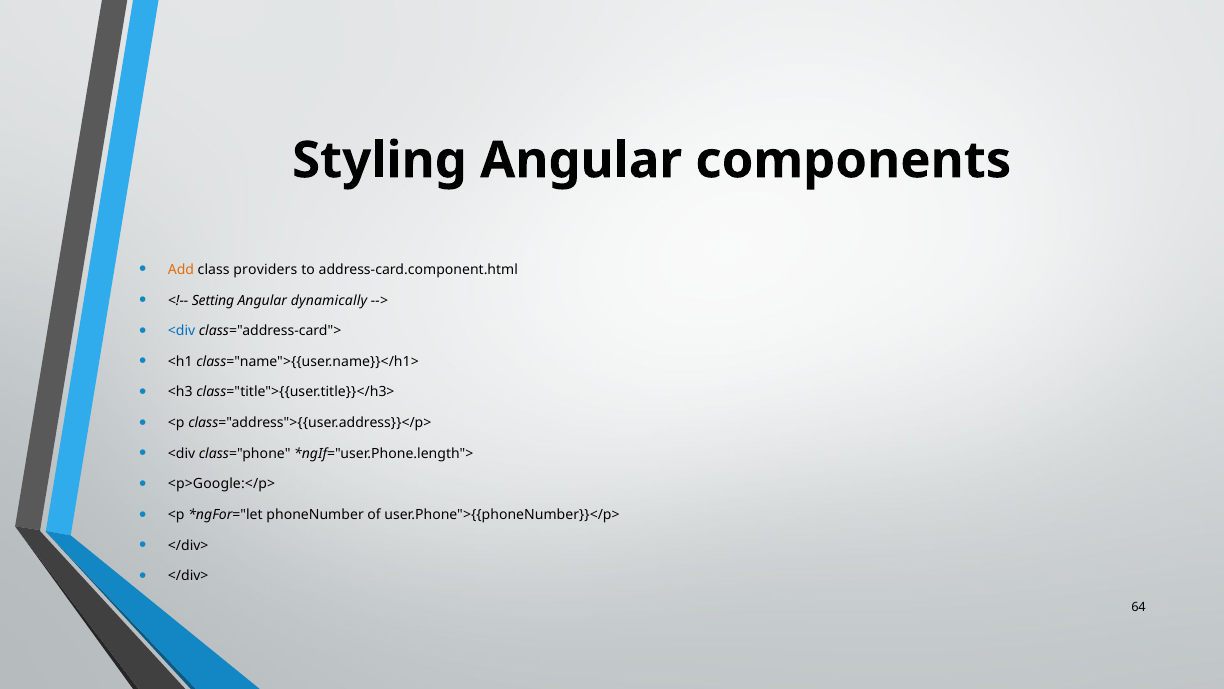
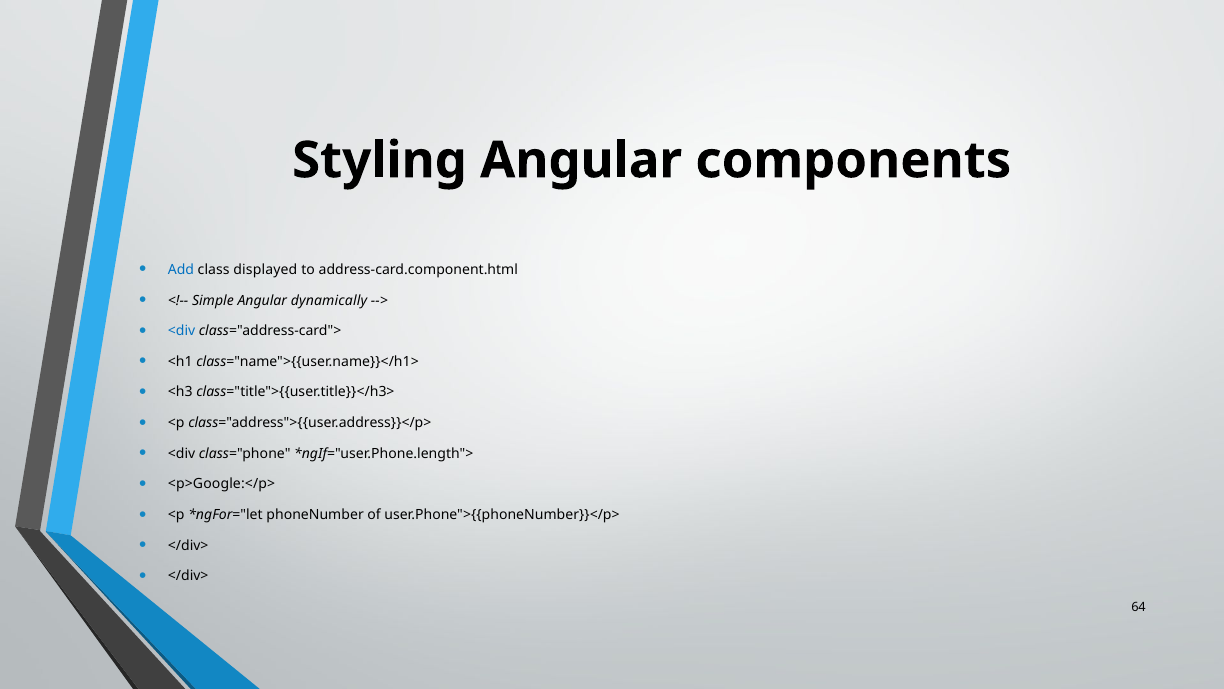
Add colour: orange -> blue (181, 270)
providers: providers -> displayed (265, 270)
Setting: Setting -> Simple (213, 300)
